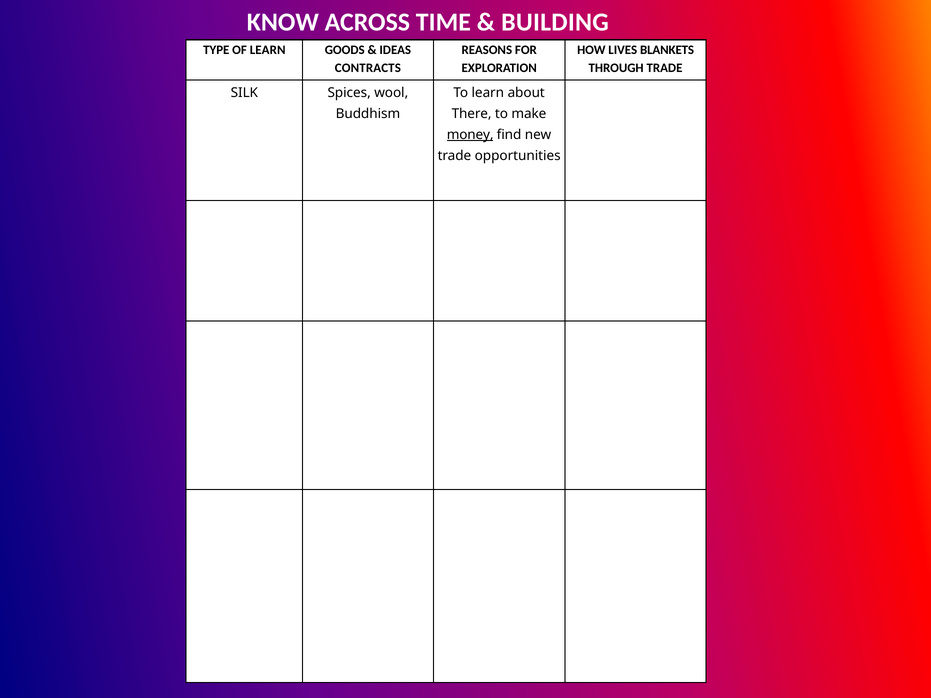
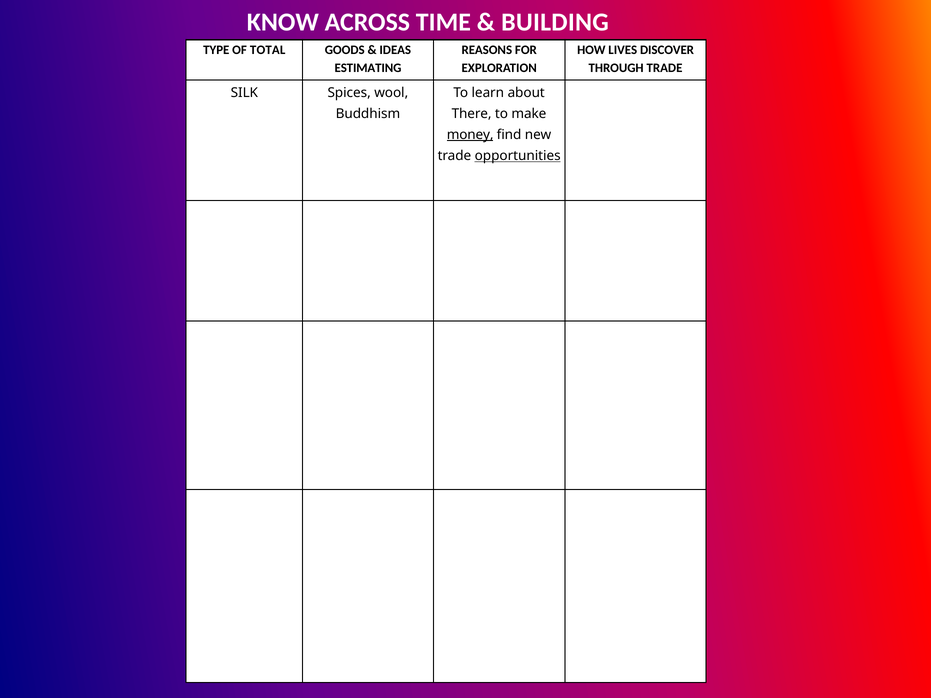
OF LEARN: LEARN -> TOTAL (268, 50)
BLANKETS: BLANKETS -> DISCOVER (667, 50)
CONTRACTS: CONTRACTS -> ESTIMATING (368, 68)
opportunities underline: none -> present (518, 156)
